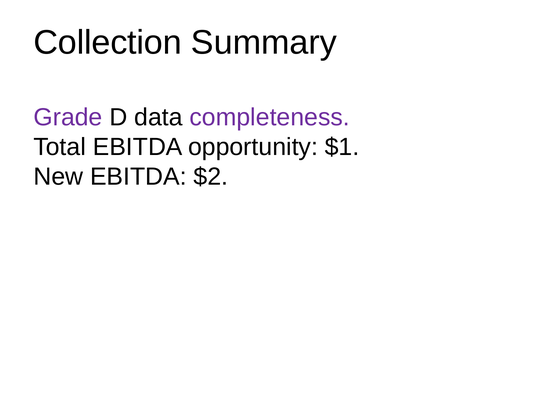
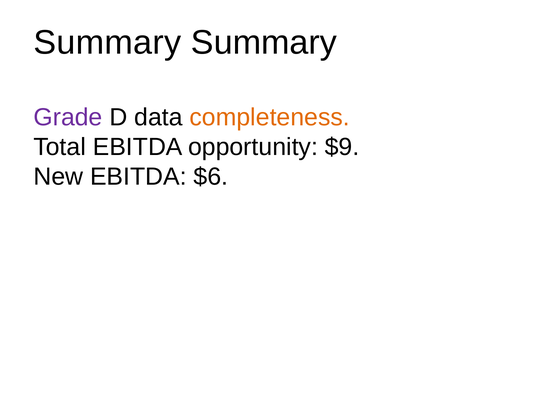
Collection: Collection -> Summary (107, 42)
completeness colour: purple -> orange (270, 117)
$1: $1 -> $9 (342, 147)
$2: $2 -> $6 (211, 177)
